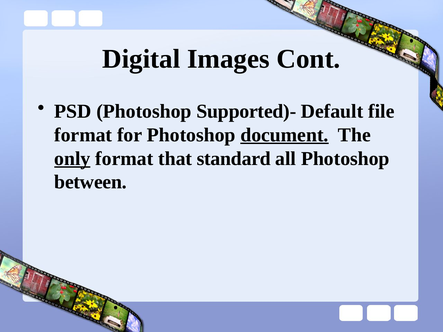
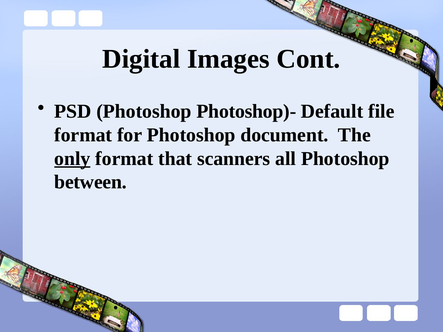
Supported)-: Supported)- -> Photoshop)- (246, 111)
document underline: present -> none (284, 135)
standard: standard -> scanners (234, 159)
